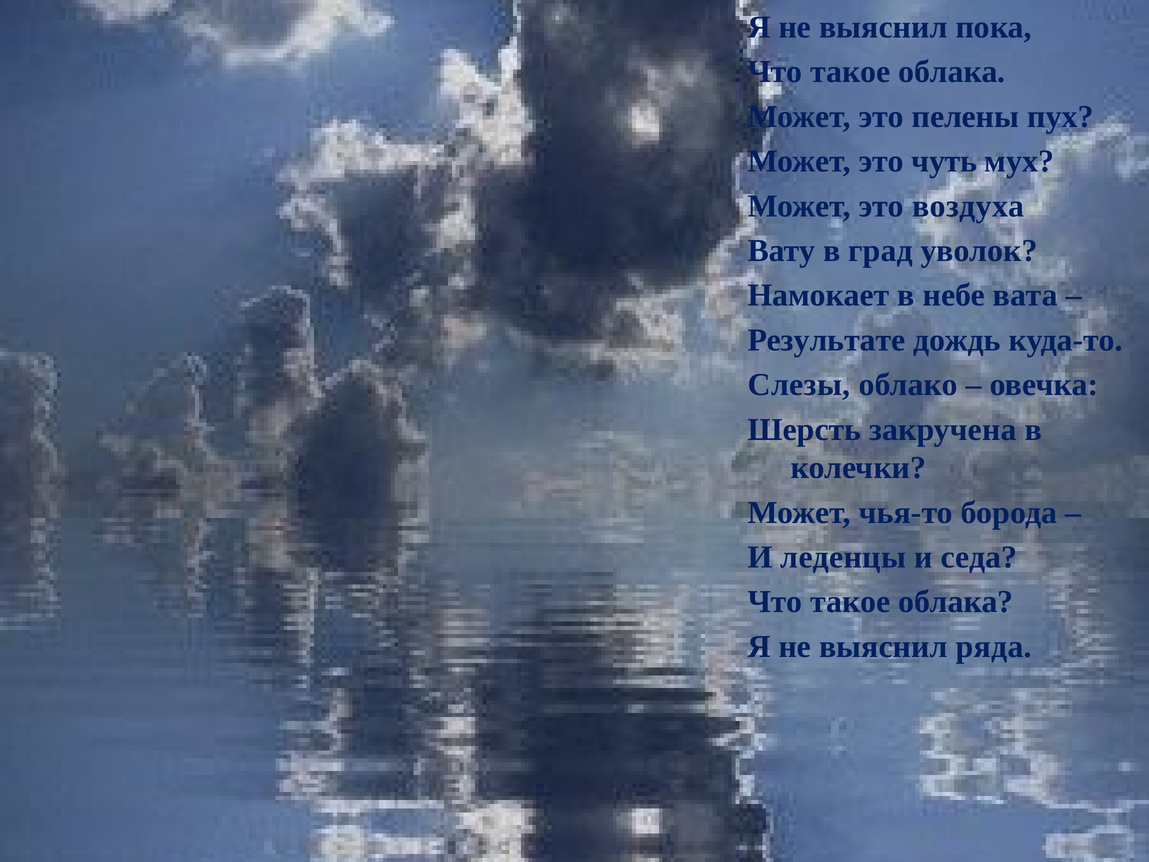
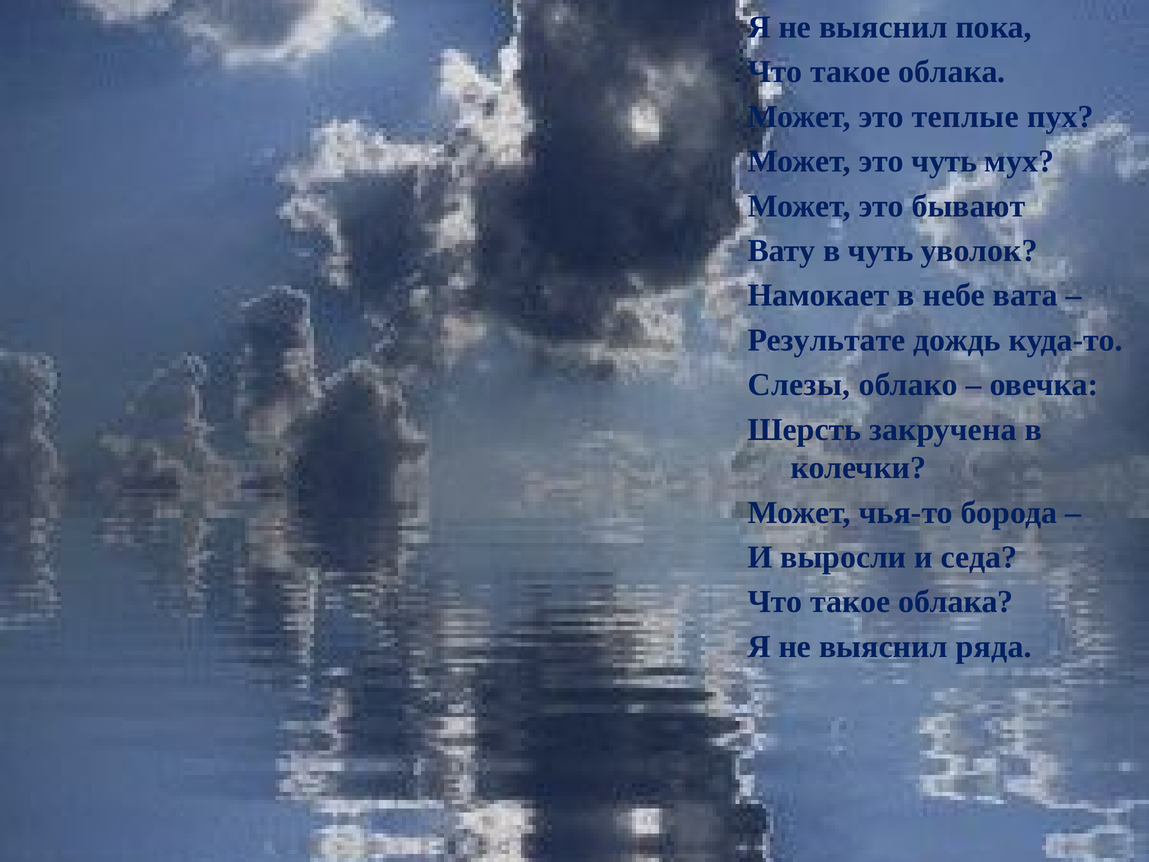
пелены: пелены -> теплые (965, 117)
воздуха: воздуха -> бывают (969, 206)
в град: град -> чуть (881, 251)
леденцы: леденцы -> выросли (843, 557)
